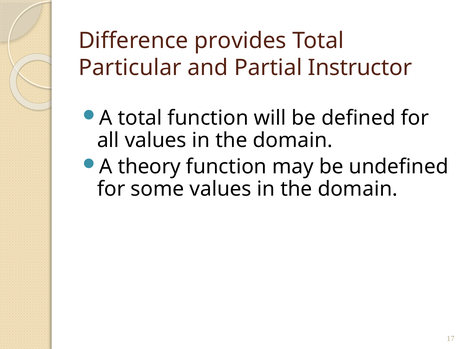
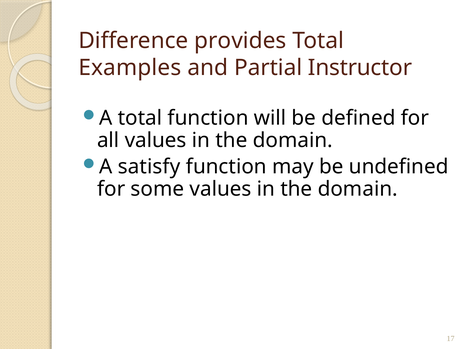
Particular: Particular -> Examples (130, 68)
theory: theory -> satisfy (149, 167)
